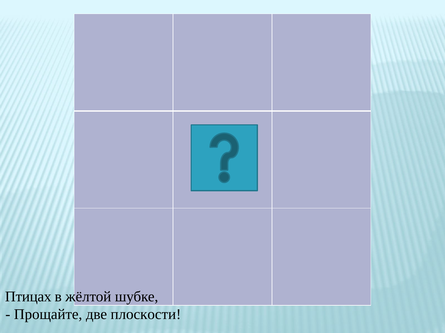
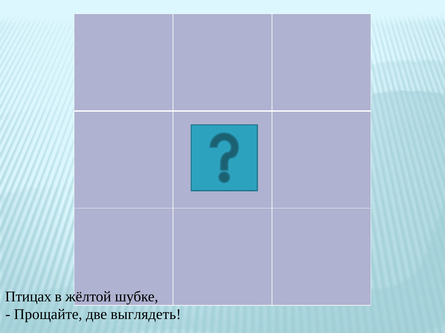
плоскости: плоскости -> выглядеть (146, 315)
